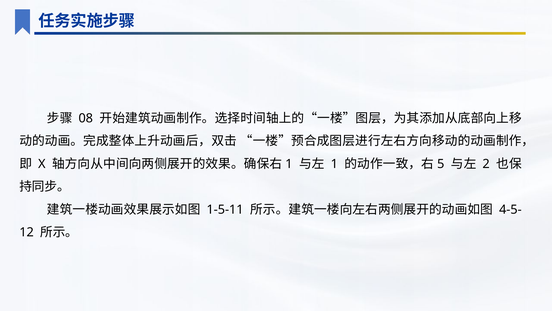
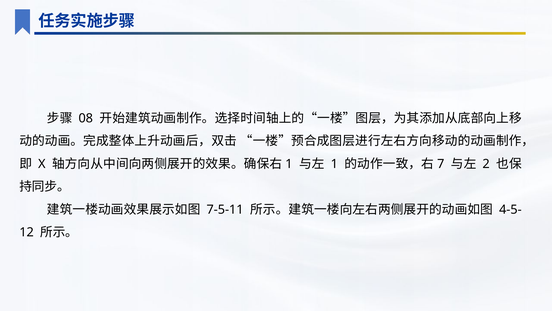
5: 5 -> 7 (441, 164)
1-5-11: 1-5-11 -> 7-5-11 (225, 209)
